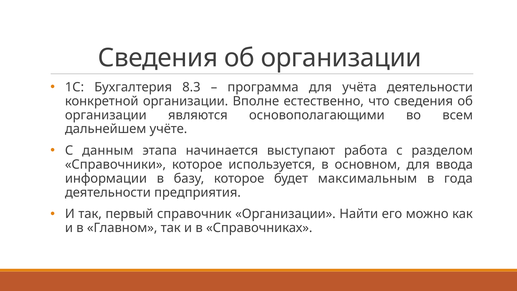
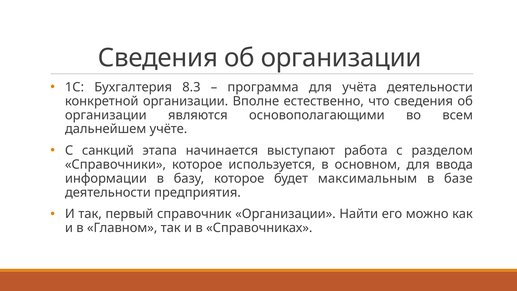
данным: данным -> санкций (108, 150)
года: года -> базе (458, 178)
